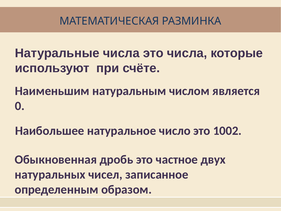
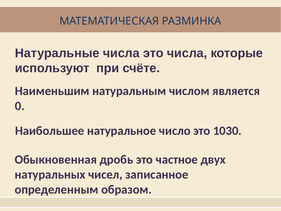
1002: 1002 -> 1030 (227, 131)
